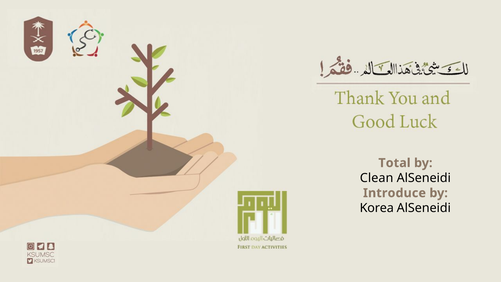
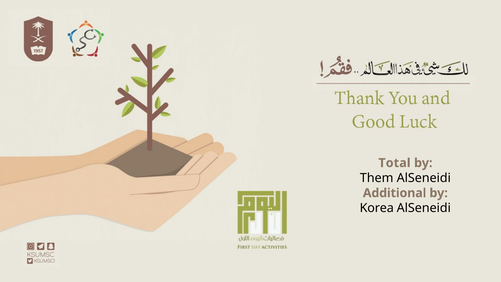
Clean: Clean -> Them (377, 178)
Introduce: Introduce -> Additional (395, 193)
